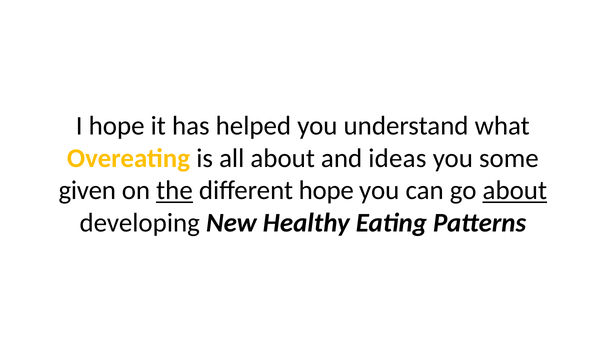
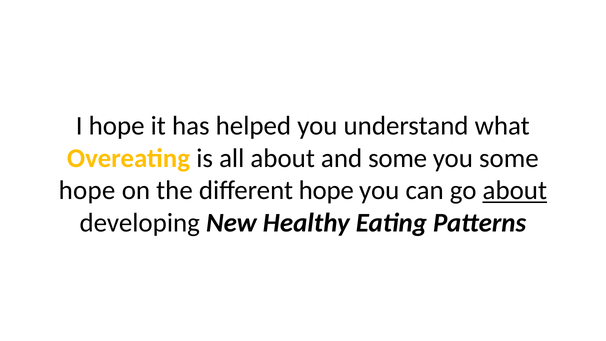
and ideas: ideas -> some (398, 158)
given: given -> hope (87, 191)
the underline: present -> none (175, 191)
